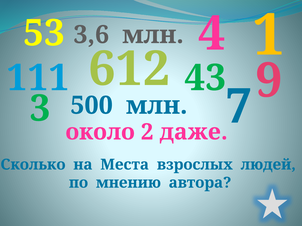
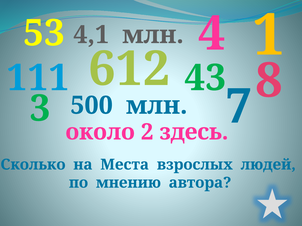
3,6: 3,6 -> 4,1 (91, 35)
9: 9 -> 8 (269, 81)
даже: даже -> здесь (194, 132)
